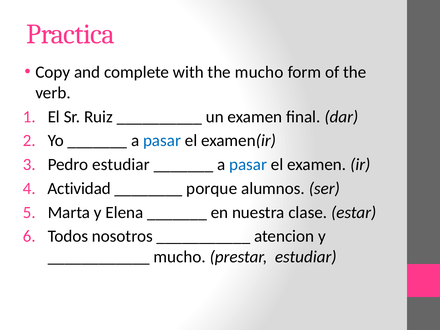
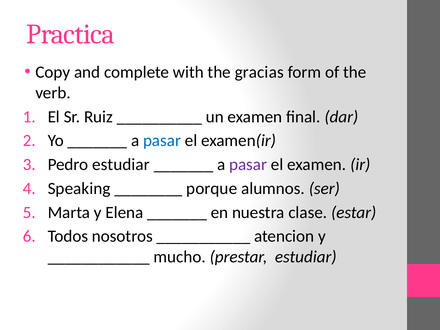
the mucho: mucho -> gracias (259, 72)
pasar colour: blue -> purple (248, 165)
Actividad: Actividad -> Speaking (79, 188)
